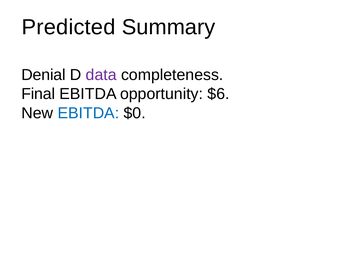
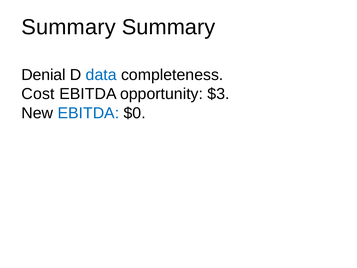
Predicted: Predicted -> Summary (69, 27)
data colour: purple -> blue (101, 75)
Final: Final -> Cost (38, 94)
$6: $6 -> $3 (218, 94)
